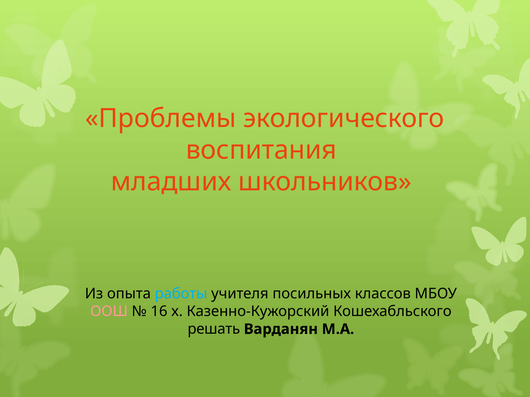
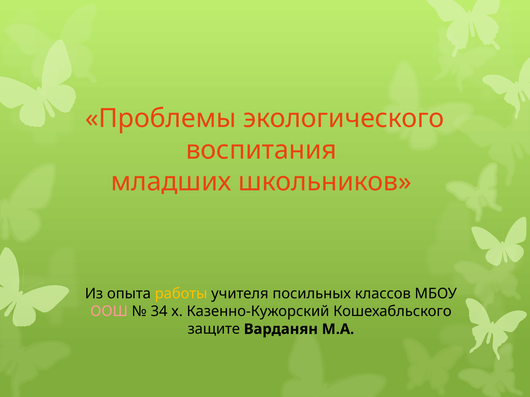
работы colour: light blue -> yellow (181, 294)
16: 16 -> 34 (159, 312)
решать: решать -> защите (214, 329)
